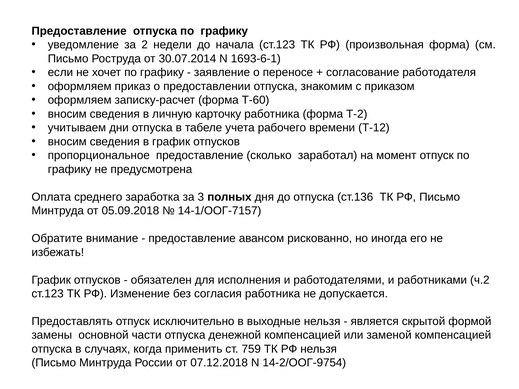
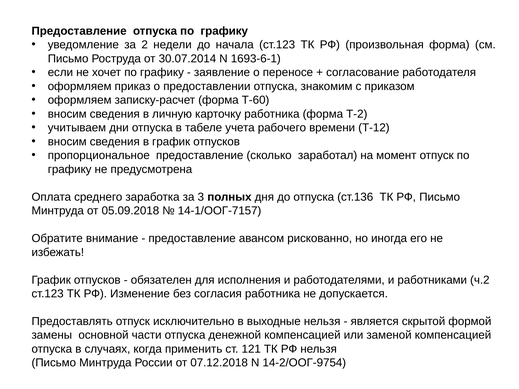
759: 759 -> 121 (251, 349)
